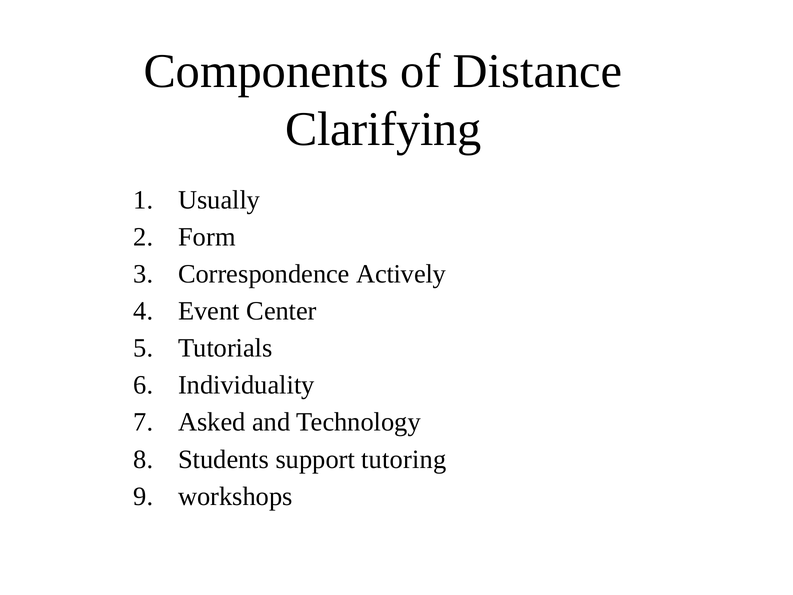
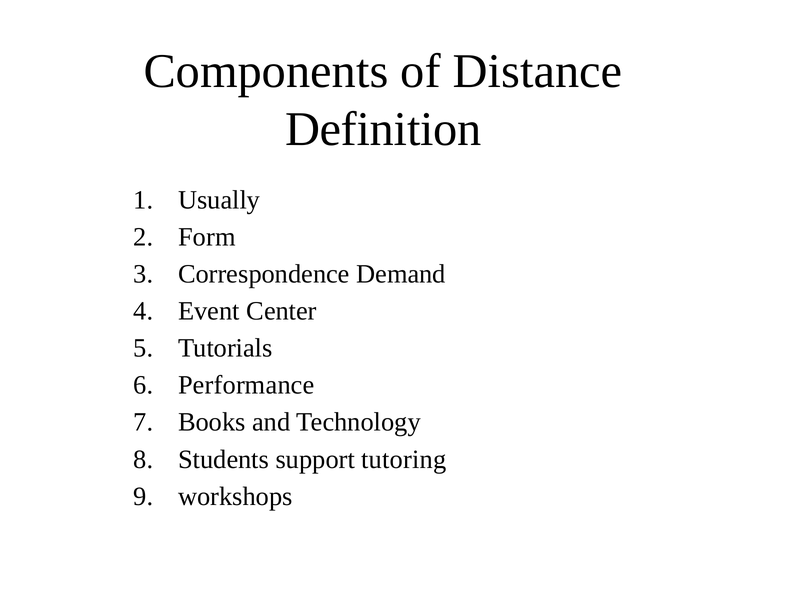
Clarifying: Clarifying -> Definition (383, 129)
Actively: Actively -> Demand (401, 274)
Individuality: Individuality -> Performance (246, 385)
Asked: Asked -> Books (212, 422)
